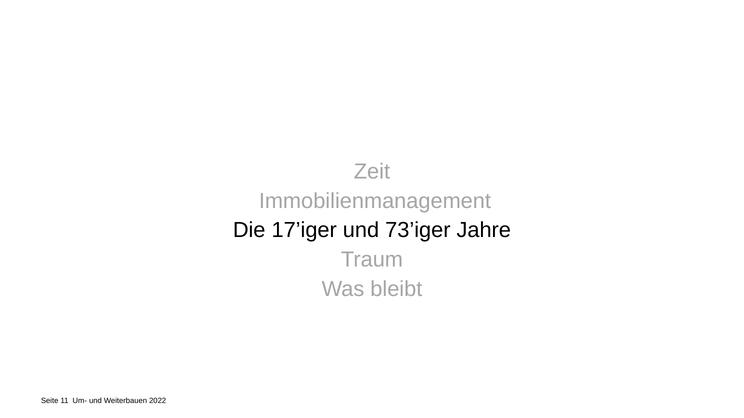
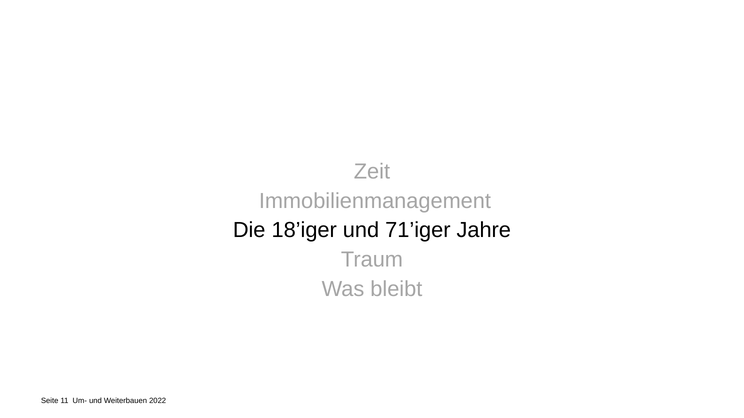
17’iger: 17’iger -> 18’iger (304, 231)
73’iger: 73’iger -> 71’iger (418, 231)
